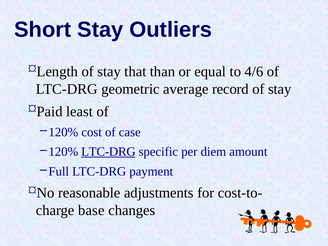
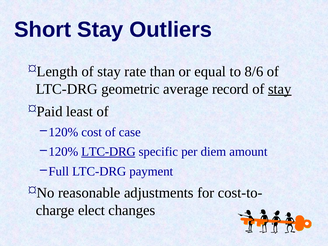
that: that -> rate (135, 71)
4/6: 4/6 -> 8/6 (254, 71)
stay underline: none -> present (280, 89)
base: base -> elect (91, 210)
